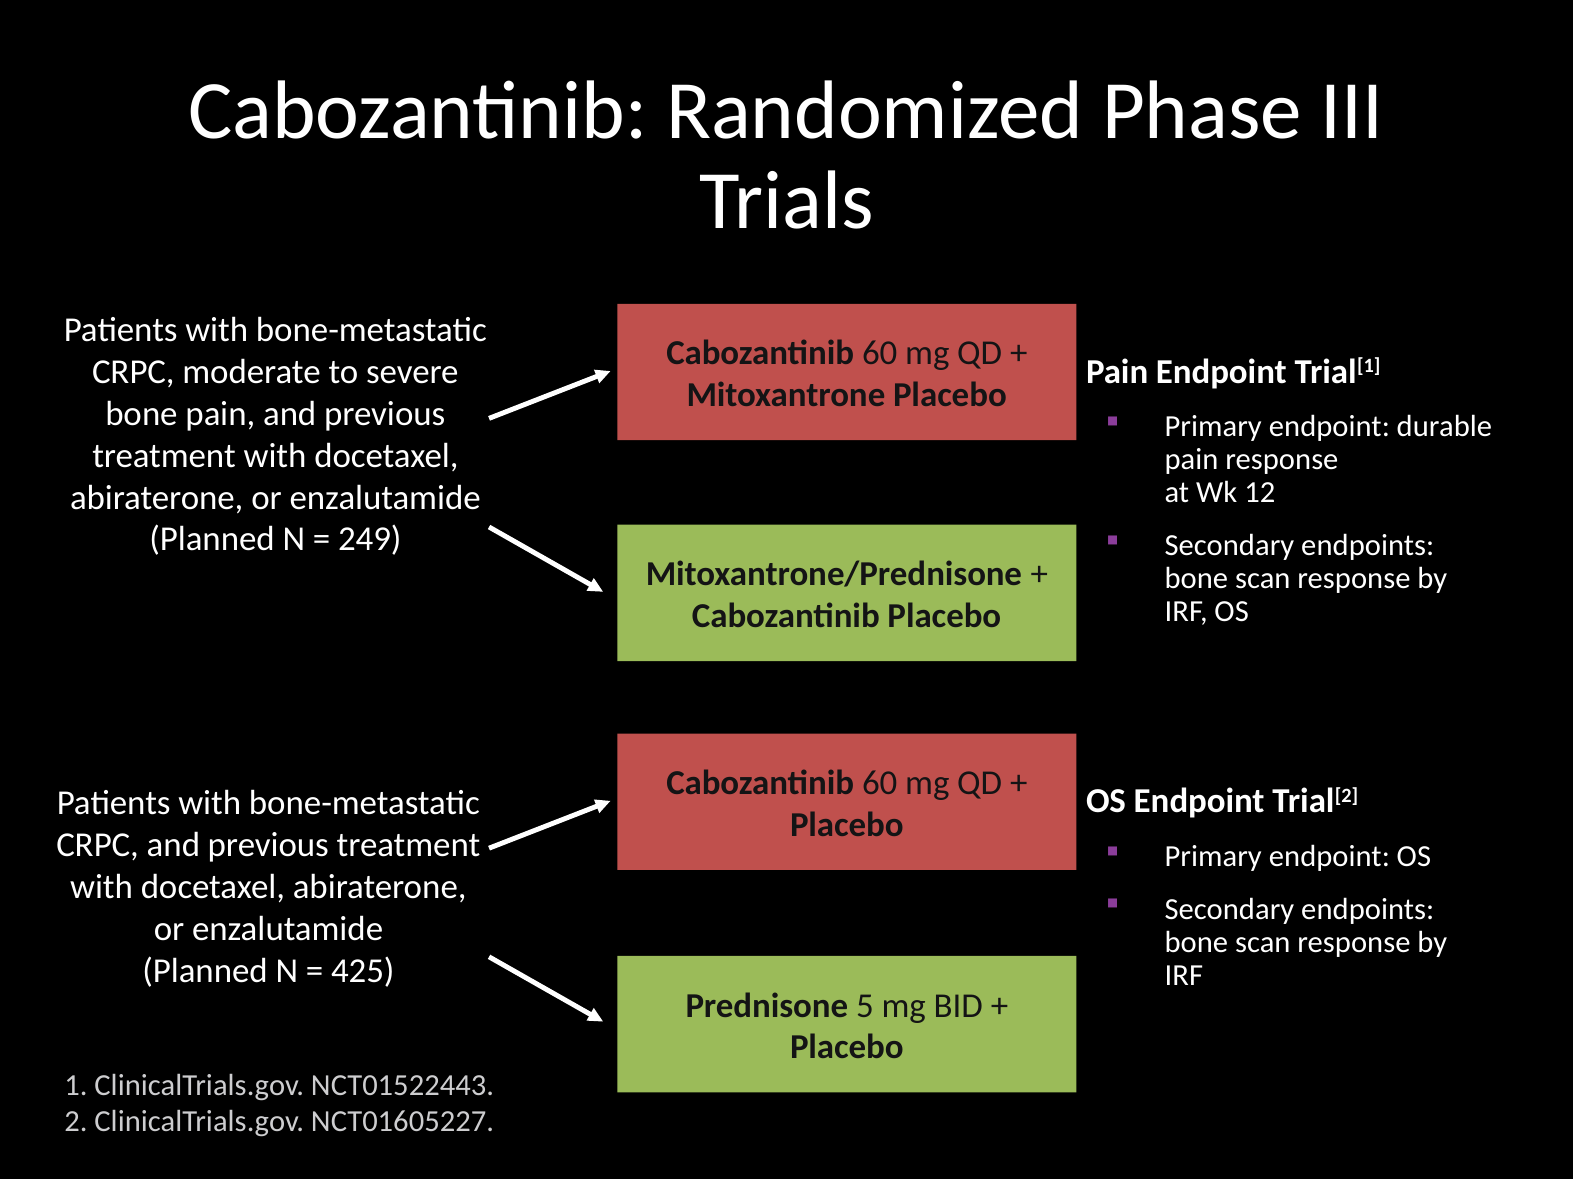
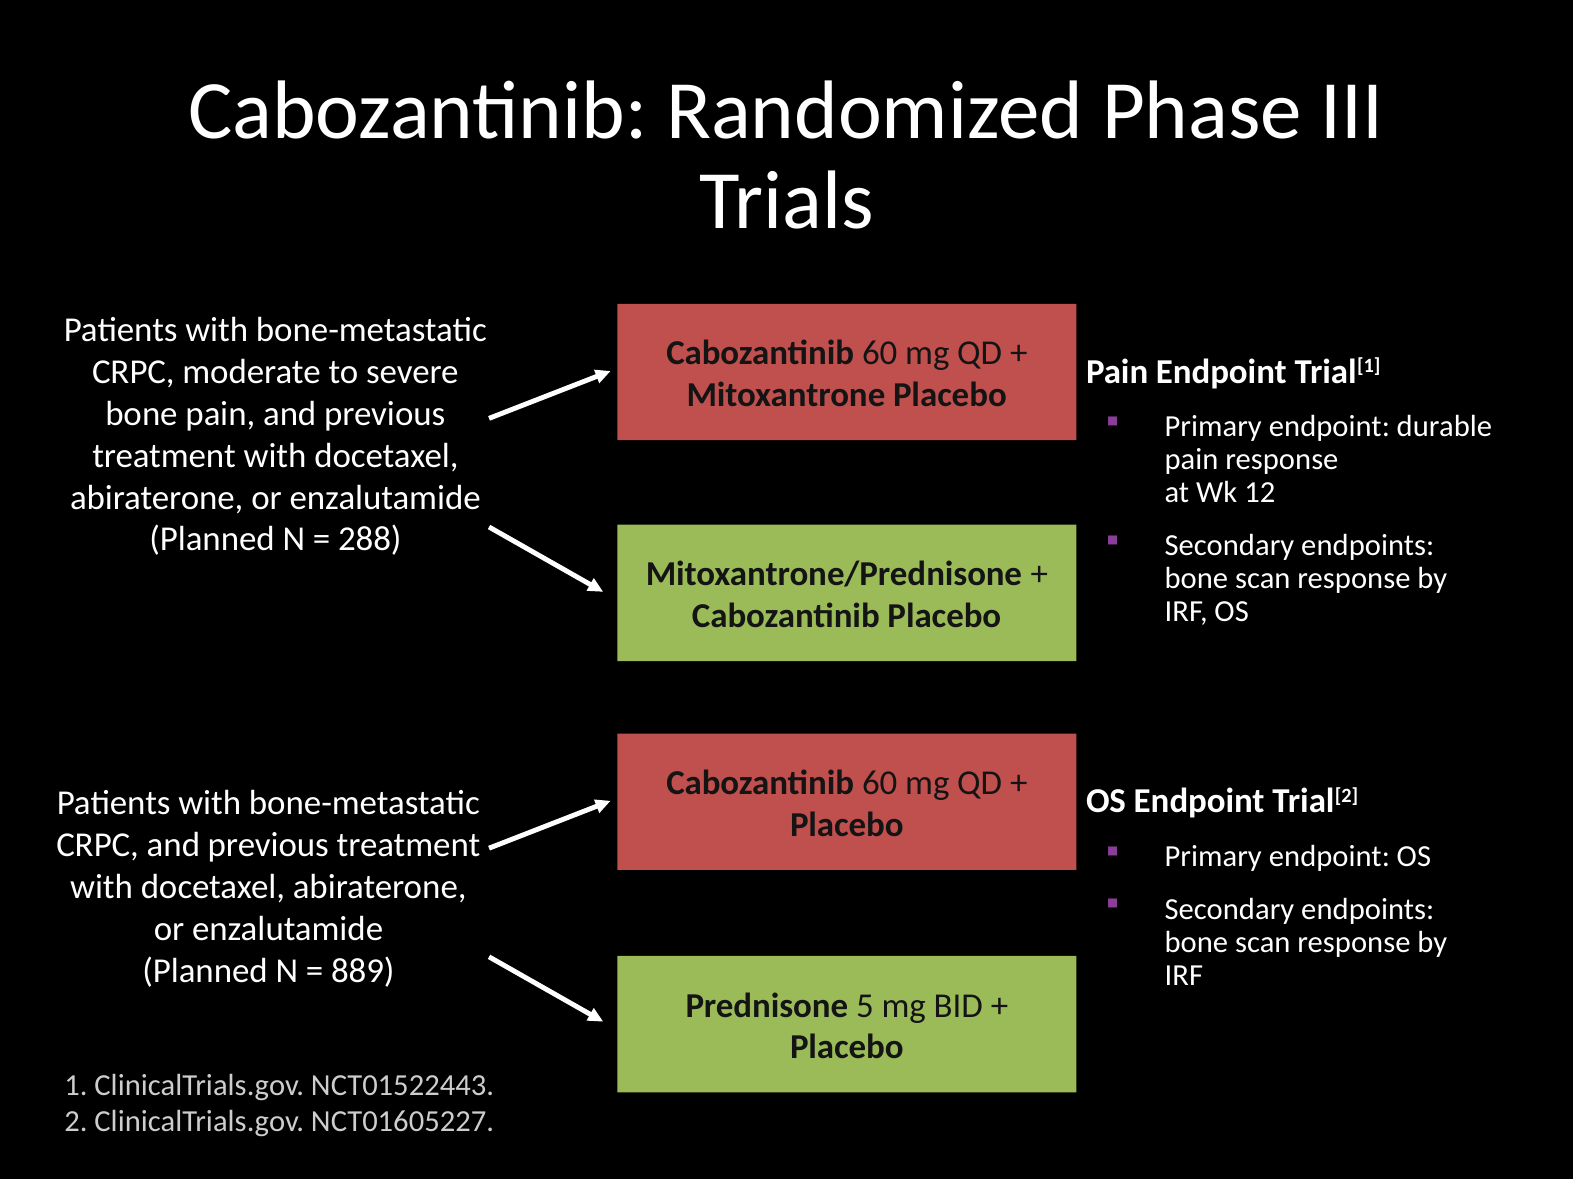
249: 249 -> 288 (370, 540)
425: 425 -> 889 (363, 971)
